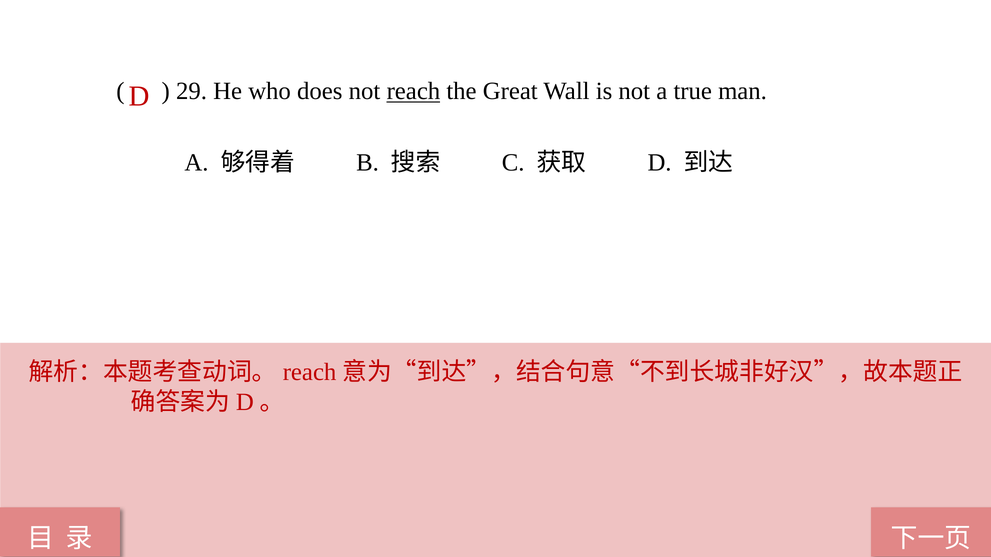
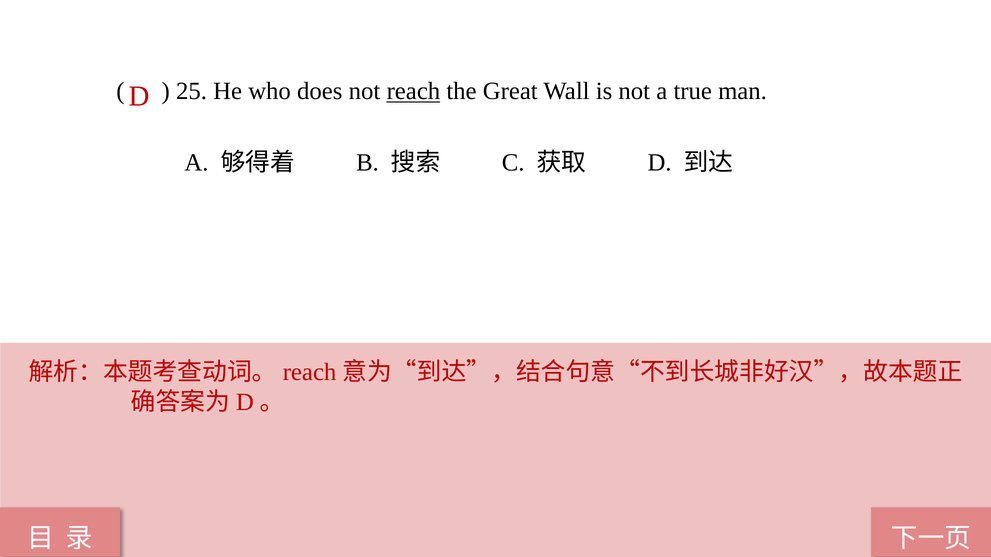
29: 29 -> 25 (192, 91)
